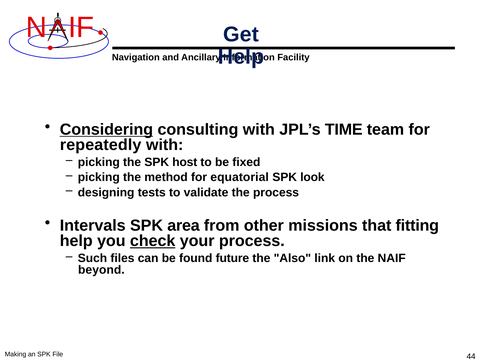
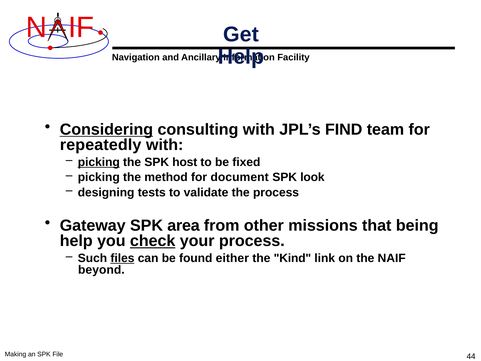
TIME: TIME -> FIND (344, 129)
picking underline: none -> present (99, 162)
equatorial: equatorial -> document (240, 177)
Intervals: Intervals -> Gateway (93, 226)
fitting: fitting -> being (417, 226)
files underline: none -> present (122, 258)
future: future -> either (232, 258)
Also: Also -> Kind (292, 258)
